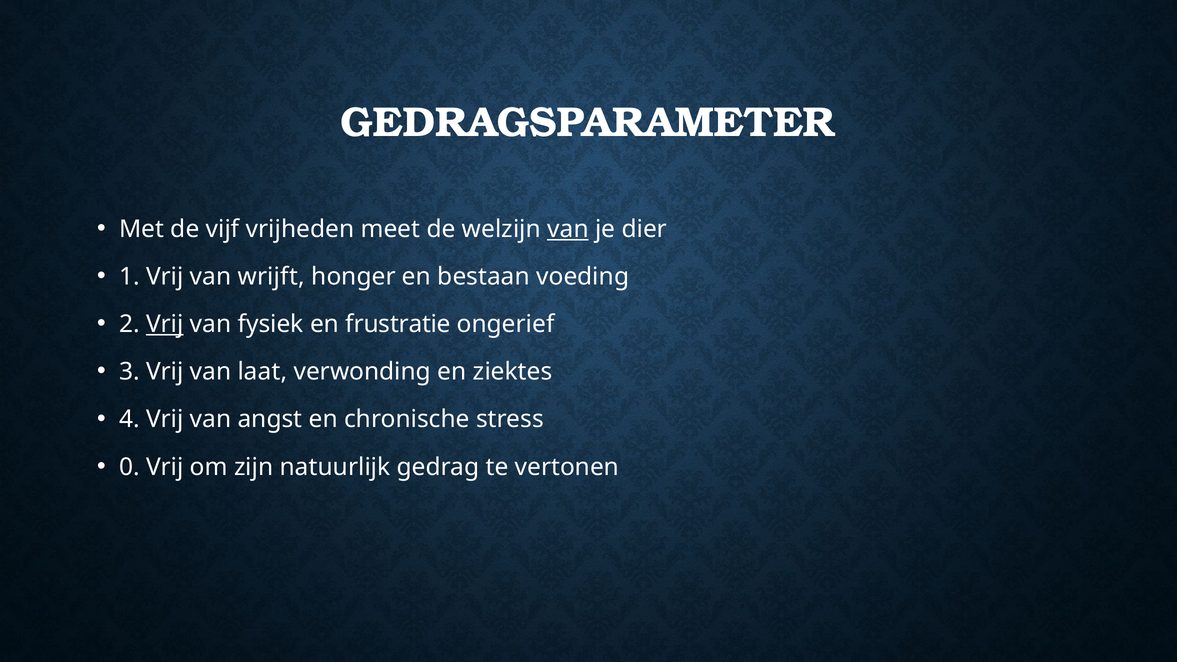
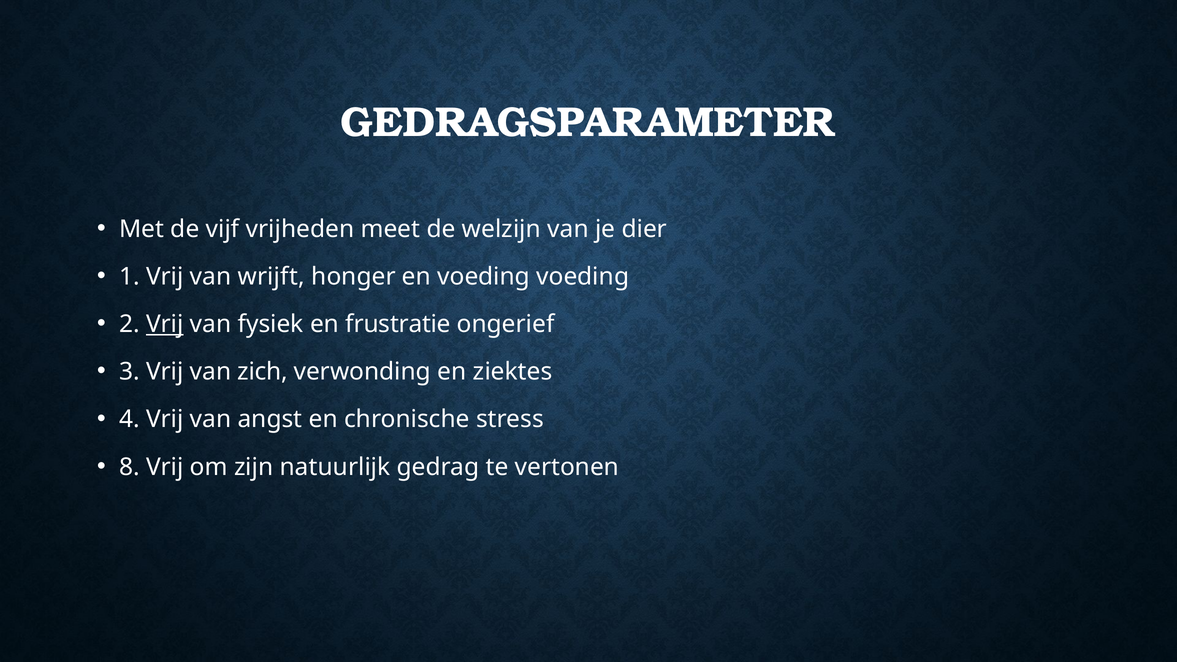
van underline: present -> none (568, 229)
en bestaan: bestaan -> voeding (484, 277)
laat: laat -> zich (262, 372)
0: 0 -> 8 (129, 467)
